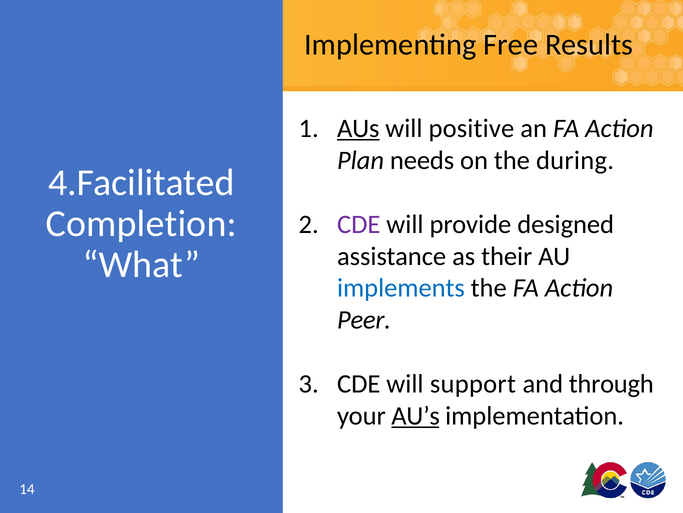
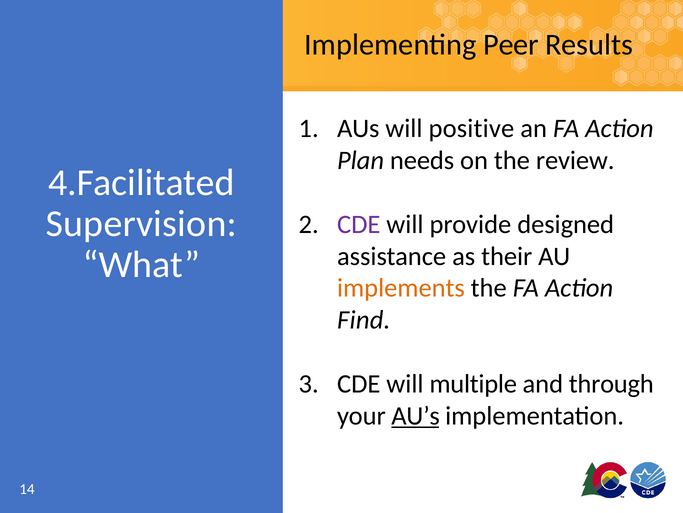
Free: Free -> Peer (511, 45)
AUs underline: present -> none (358, 128)
during: during -> review (575, 160)
Completion: Completion -> Supervision (141, 223)
implements colour: blue -> orange (401, 288)
Peer: Peer -> Find (364, 320)
support: support -> multiple (473, 383)
